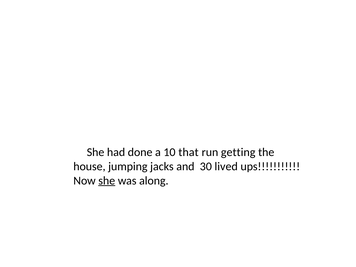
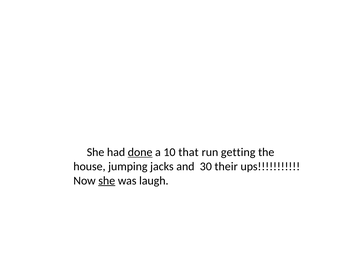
done underline: none -> present (140, 152)
lived: lived -> their (226, 166)
along: along -> laugh (154, 181)
